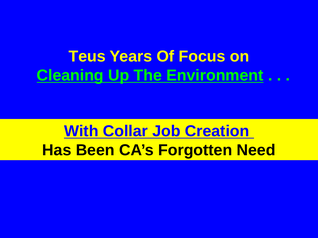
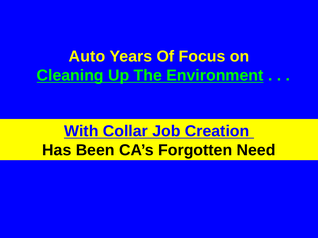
Teus: Teus -> Auto (87, 56)
